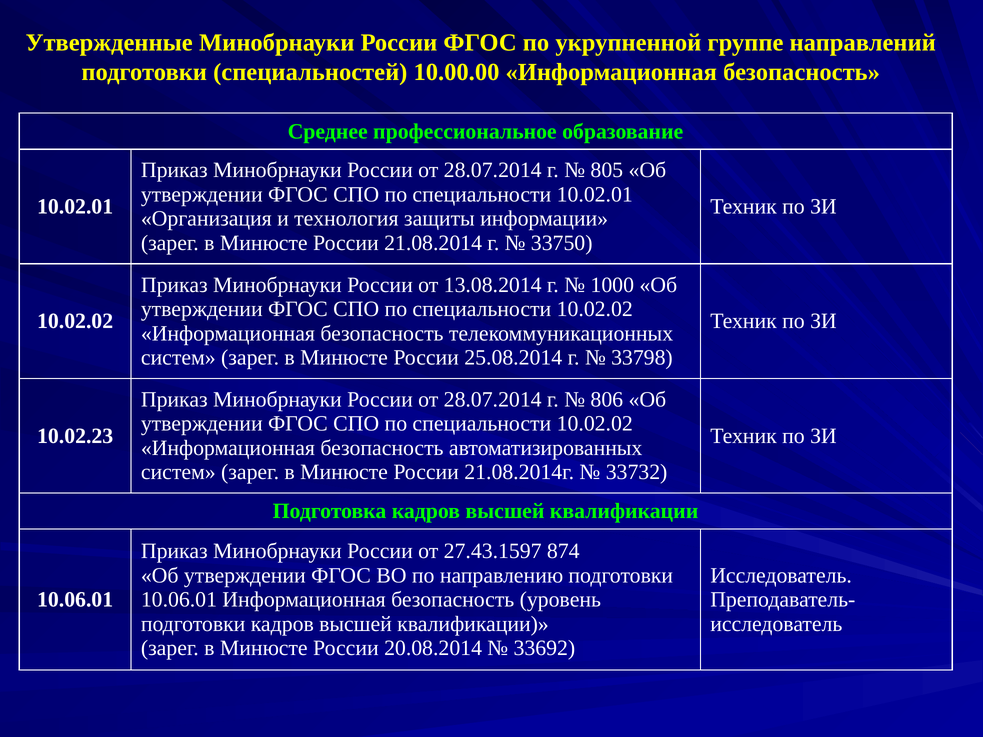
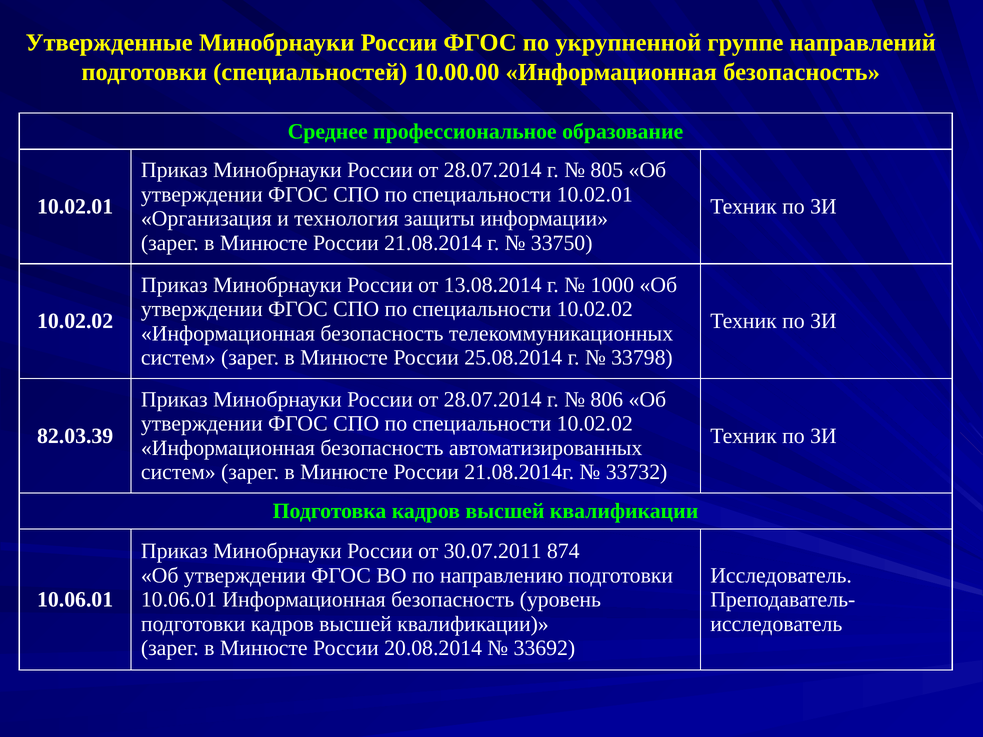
10.02.23: 10.02.23 -> 82.03.39 (75, 436)
27.43.1597: 27.43.1597 -> 30.07.2011 (493, 551)
